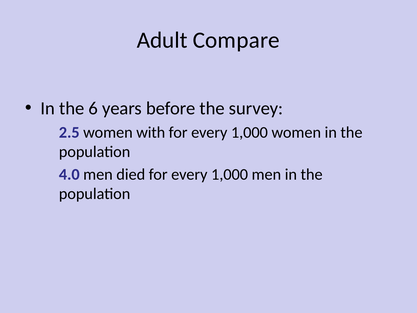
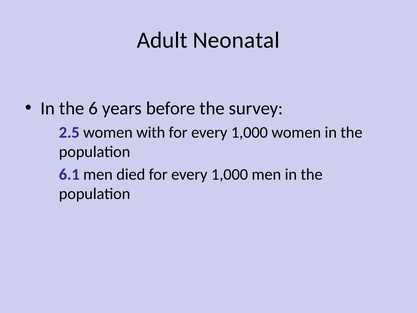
Compare: Compare -> Neonatal (236, 40)
4.0: 4.0 -> 6.1 (69, 174)
